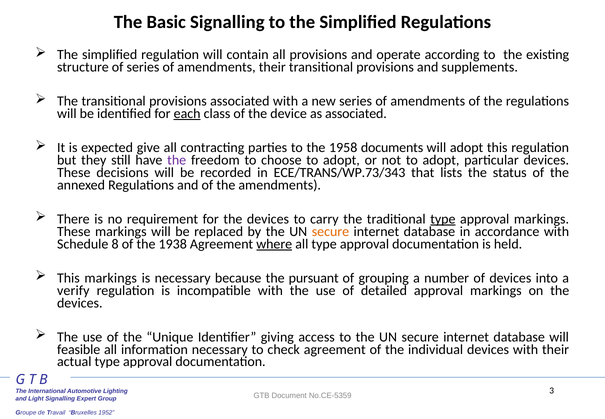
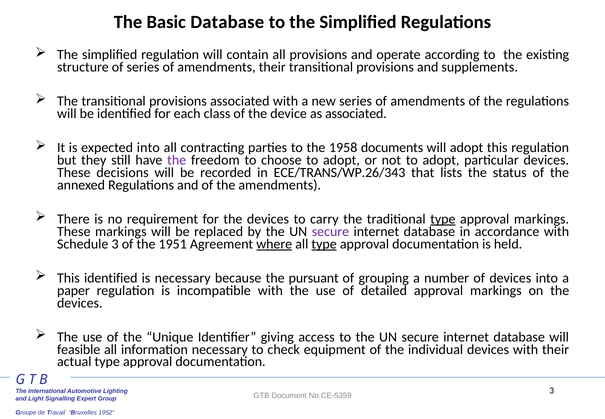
Basic Signalling: Signalling -> Database (227, 22)
each underline: present -> none (187, 114)
expected give: give -> into (148, 148)
ECE/TRANS/WP.73/343: ECE/TRANS/WP.73/343 -> ECE/TRANS/WP.26/343 (340, 173)
secure colour: orange -> purple (330, 231)
Schedule 8: 8 -> 3 (115, 244)
1938: 1938 -> 1951 (173, 244)
type underline: none -> present (324, 244)
This markings: markings -> identified (111, 278)
verify: verify -> paper (73, 290)
check agreement: agreement -> equipment (335, 349)
